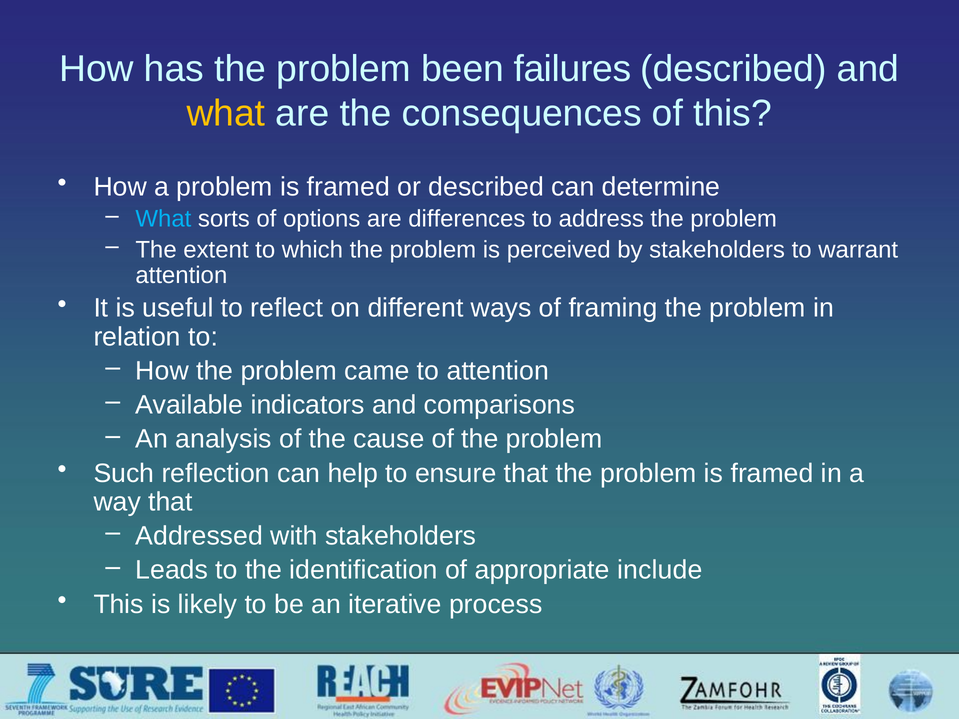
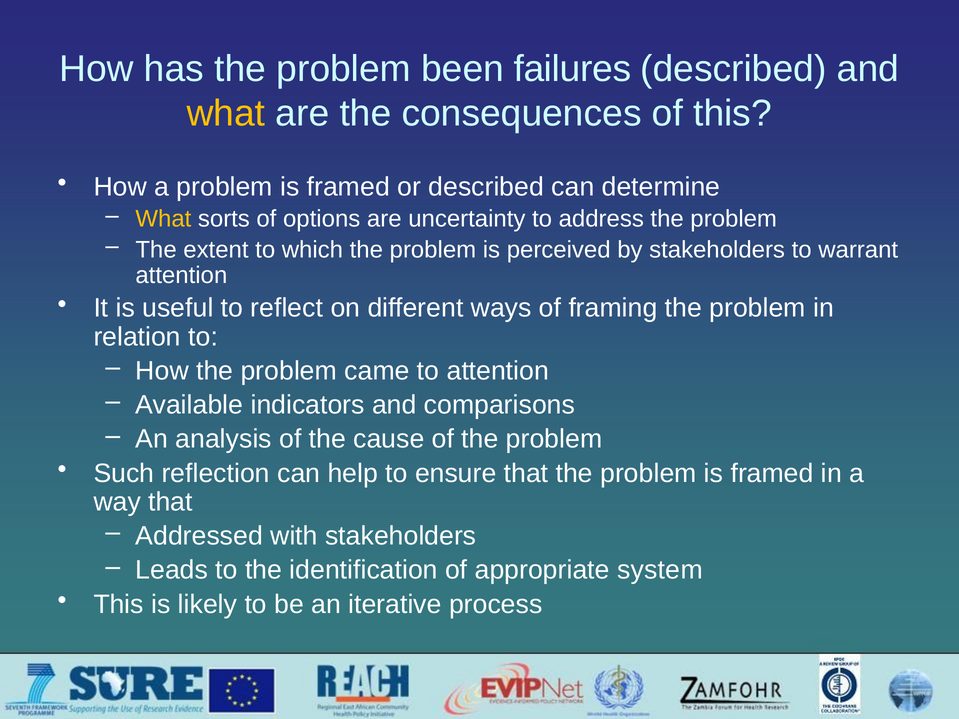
What colour: light blue -> yellow (163, 219)
differences: differences -> uncertainty (467, 219)
include: include -> system (660, 570)
